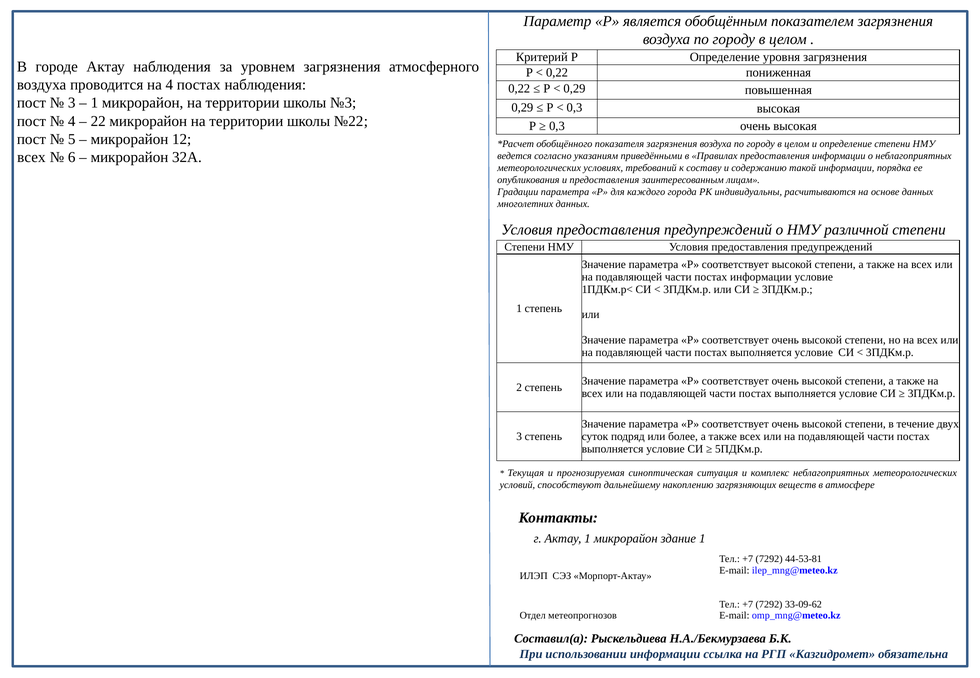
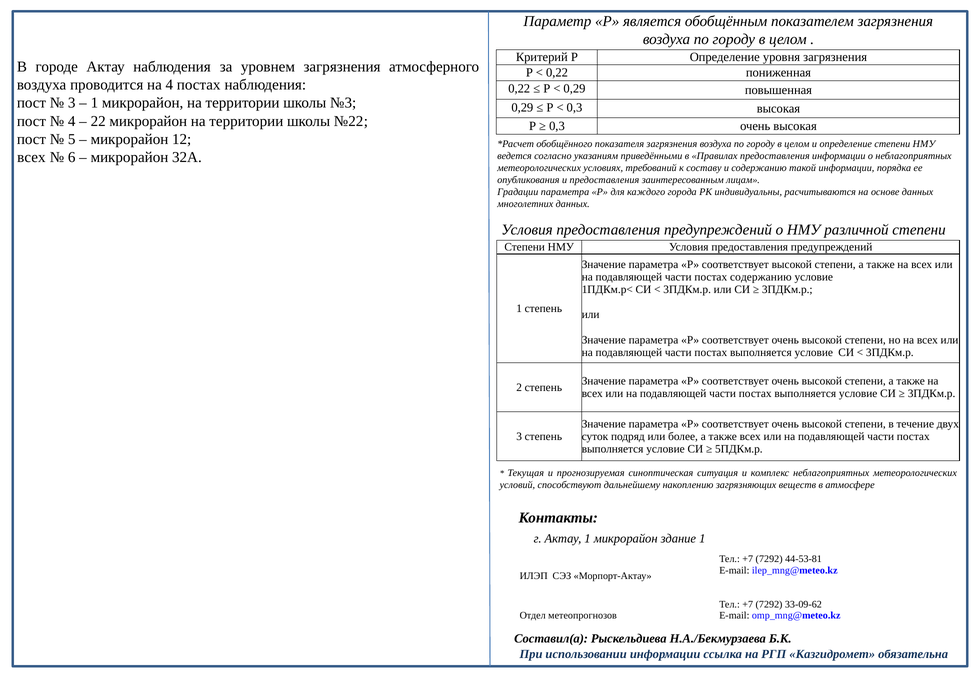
постах информации: информации -> содержанию (761, 277)
